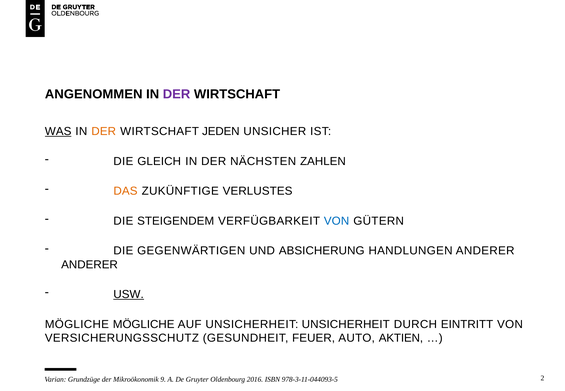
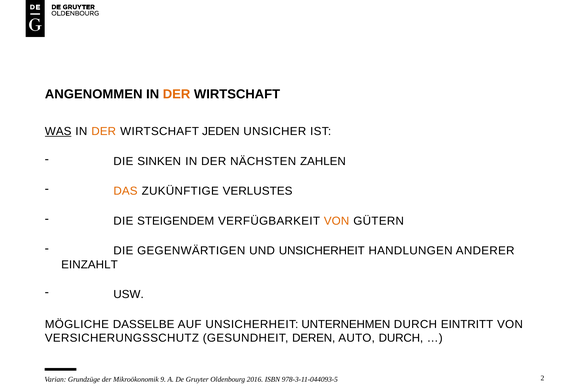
DER colour: purple -> orange (177, 94)
GLEICH: GLEICH -> SINKEN (159, 161)
VON colour: blue -> orange (337, 221)
UND ABSICHERUNG: ABSICHERUNG -> UNSICHERHEIT (322, 251)
ANDERER: ANDERER -> EINZAHLT (89, 265)
USW underline: present -> none (129, 295)
MÖGLICHE MÖGLICHE: MÖGLICHE -> DASSELBE (144, 324)
UNSICHERHEIT UNSICHERHEIT: UNSICHERHEIT -> UNTERNEHMEN (346, 324)
FEUER: FEUER -> DEREN (314, 338)
AUTO AKTIEN: AKTIEN -> DURCH (401, 338)
